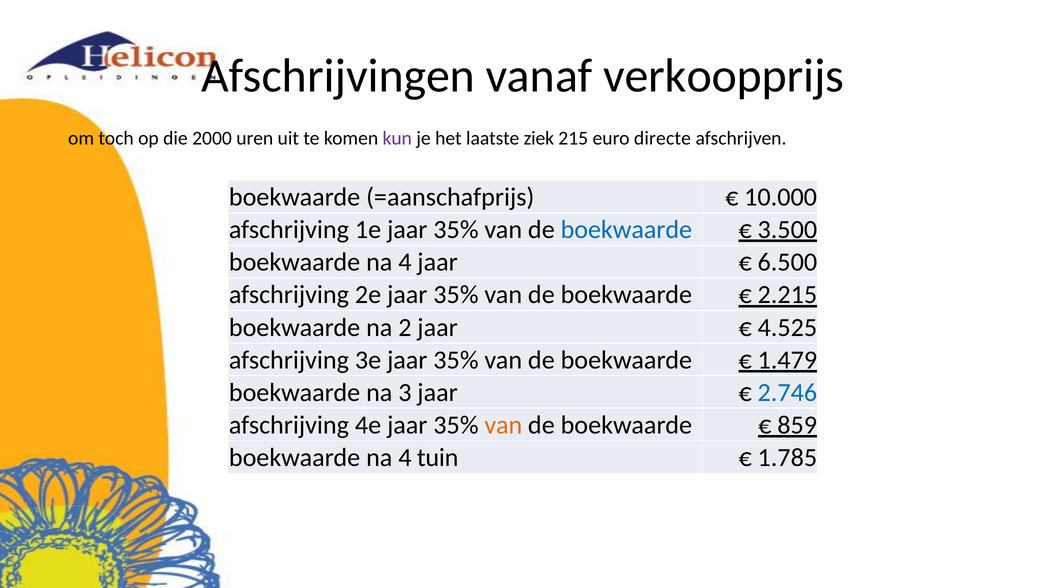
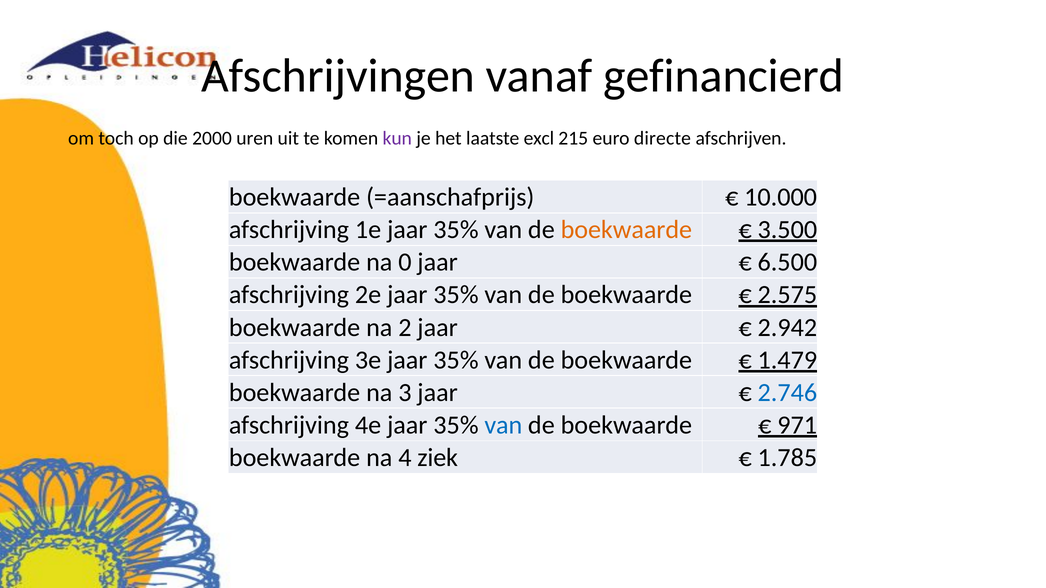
verkoopprijs: verkoopprijs -> gefinancierd (724, 76)
ziek: ziek -> excl (539, 139)
boekwaarde colour: blue -> orange (626, 230)
4: 4 -> 0 (405, 262)
2.215: 2.215 -> 2.575 (787, 295)
4.525: 4.525 -> 2.942 (787, 328)
van colour: orange -> blue (503, 425)
859: 859 -> 971 (797, 425)
tuin: tuin -> ziek (438, 458)
